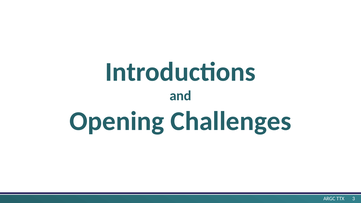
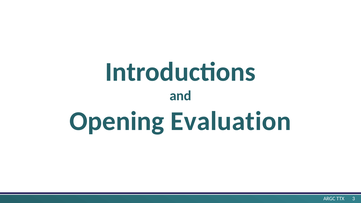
Challenges: Challenges -> Evaluation (231, 121)
